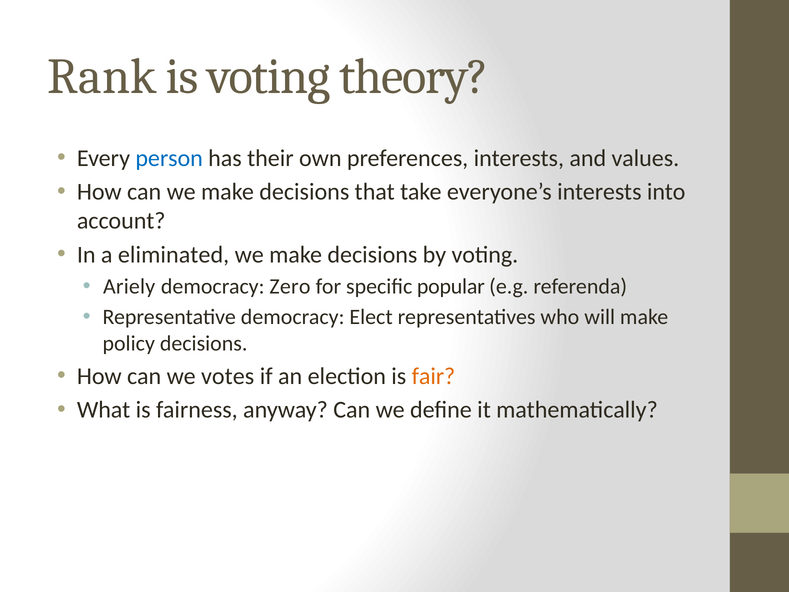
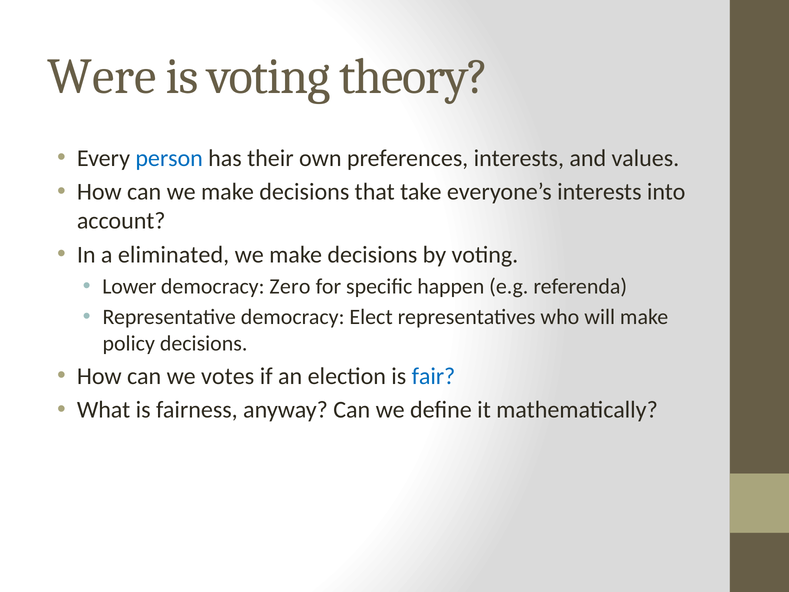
Rank: Rank -> Were (102, 77)
Ariely: Ariely -> Lower (129, 286)
popular: popular -> happen (451, 286)
fair colour: orange -> blue (433, 376)
